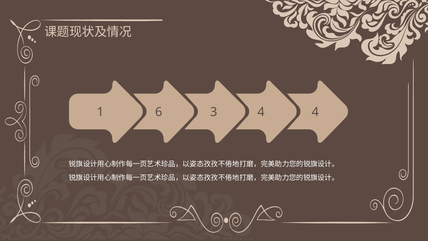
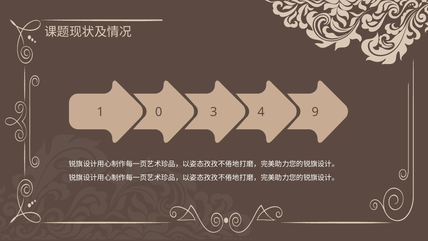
6: 6 -> 0 (159, 112)
4 4: 4 -> 9 (315, 112)
